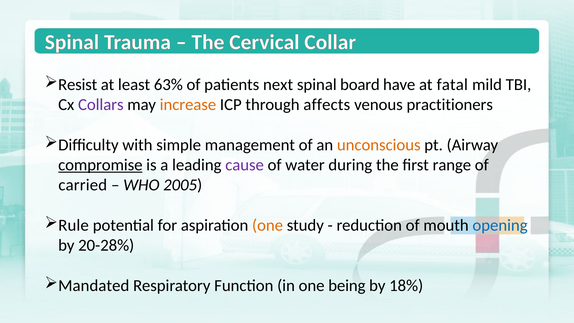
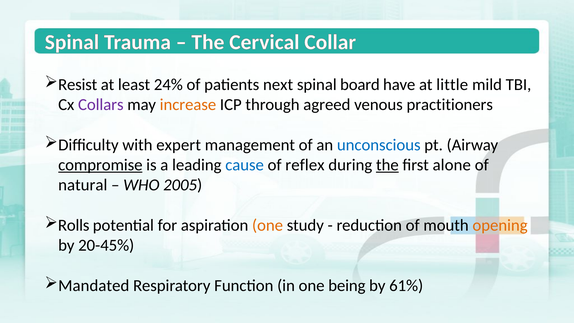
63%: 63% -> 24% (168, 85)
fatal: fatal -> little (452, 85)
affects: affects -> agreed (327, 105)
simple: simple -> expert (179, 145)
unconscious colour: orange -> blue (379, 145)
cause colour: purple -> blue (245, 165)
water: water -> reflex (305, 165)
the underline: none -> present (387, 165)
range: range -> alone (452, 165)
carried: carried -> natural (83, 185)
Rule: Rule -> Rolls (74, 225)
opening colour: blue -> orange (500, 225)
20-28%: 20-28% -> 20-45% (106, 245)
18%: 18% -> 61% (406, 286)
